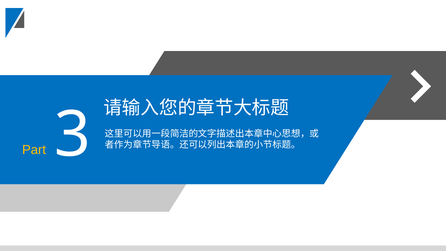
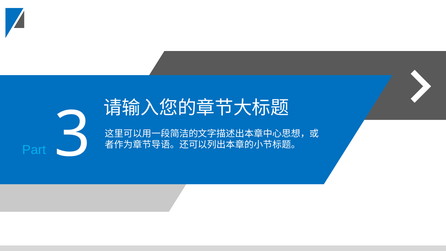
Part colour: yellow -> light blue (34, 150)
